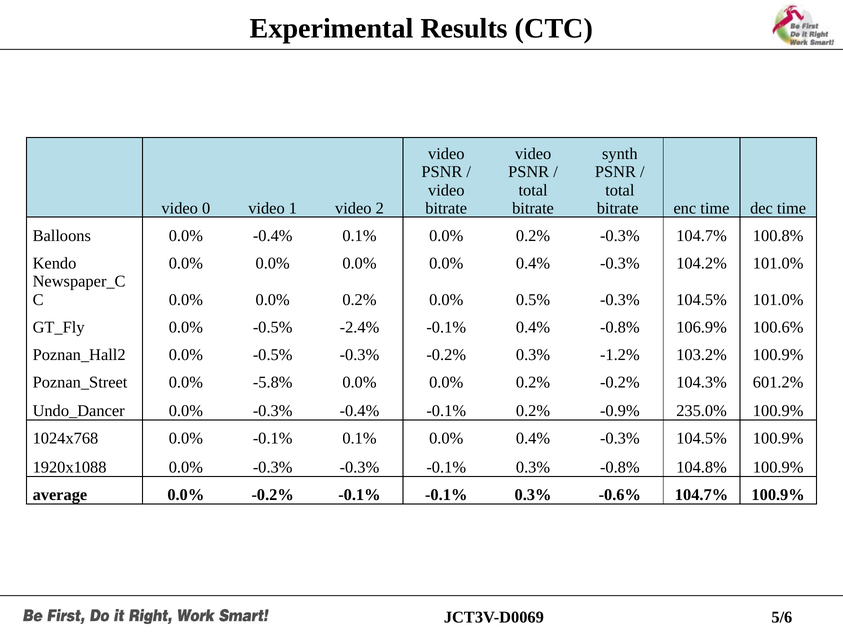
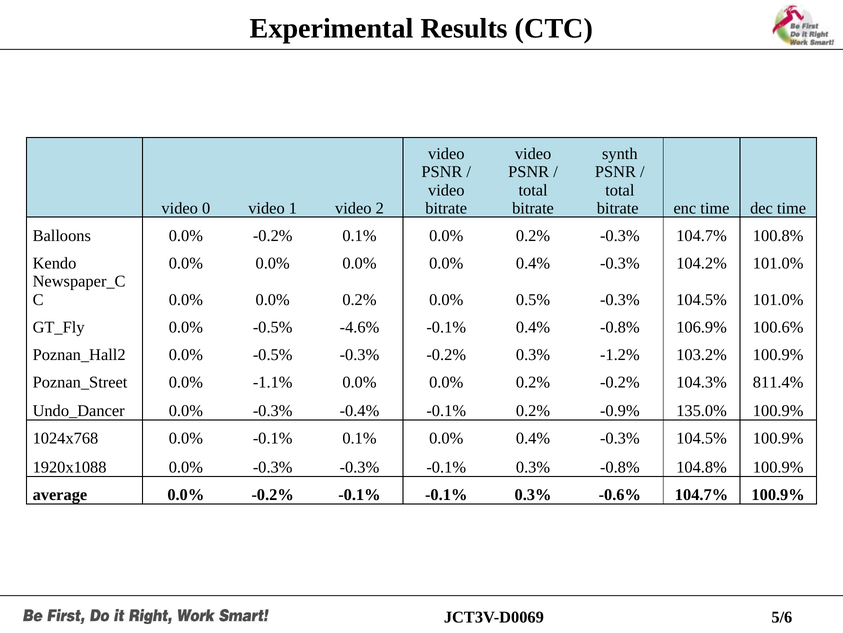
Balloons 0.0% -0.4%: -0.4% -> -0.2% (273, 235)
-2.4%: -2.4% -> -4.6% (359, 327)
-5.8%: -5.8% -> -1.1% (273, 382)
601.2%: 601.2% -> 811.4% (778, 382)
235.0%: 235.0% -> 135.0% (702, 411)
